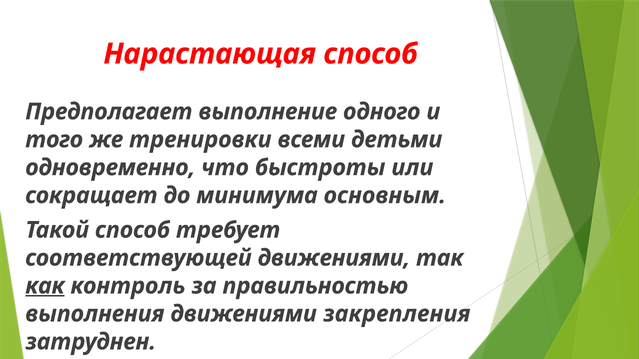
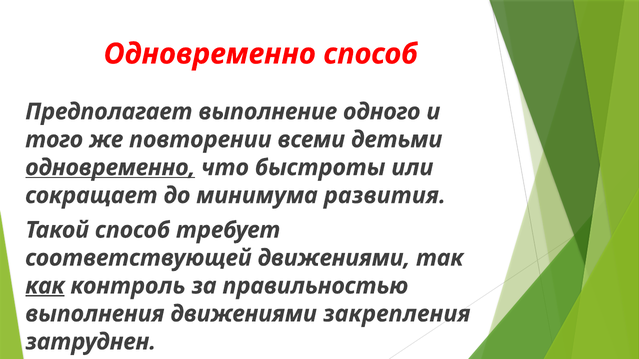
Нарастающая: Нарастающая -> Одновременно (210, 54)
тренировки: тренировки -> повторении (200, 140)
одновременно underline: none -> present (110, 168)
основным: основным -> развития (385, 196)
